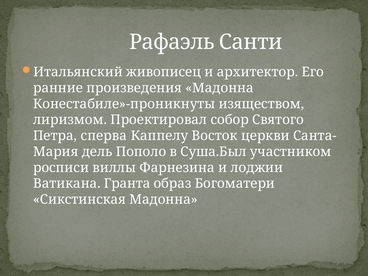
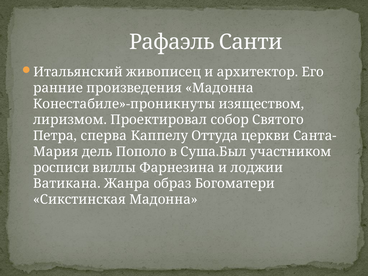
Восток: Восток -> Оттуда (215, 136)
Гранта: Гранта -> Жанра (127, 184)
